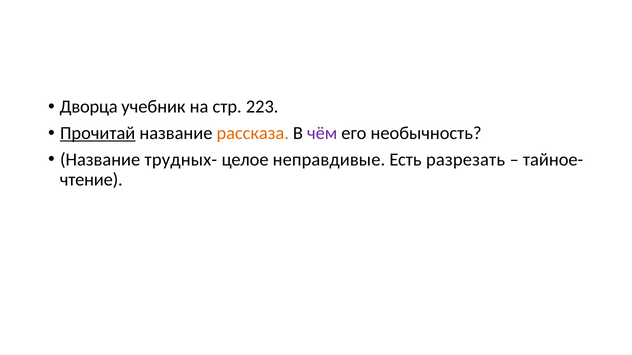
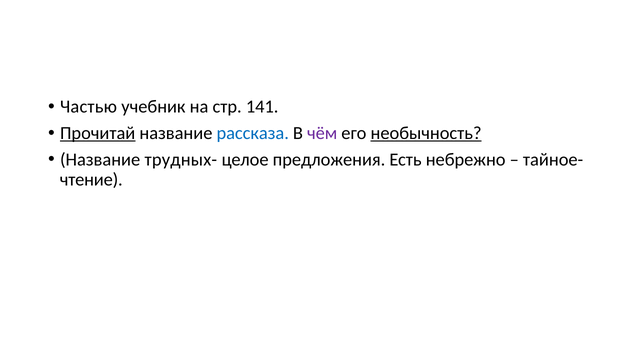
Дворца: Дворца -> Частью (89, 107)
223: 223 -> 141 (262, 107)
рассказа colour: orange -> blue (253, 133)
необычность underline: none -> present (426, 133)
неправдивые: неправдивые -> предложения (329, 160)
разрезать: разрезать -> небрежно (466, 160)
